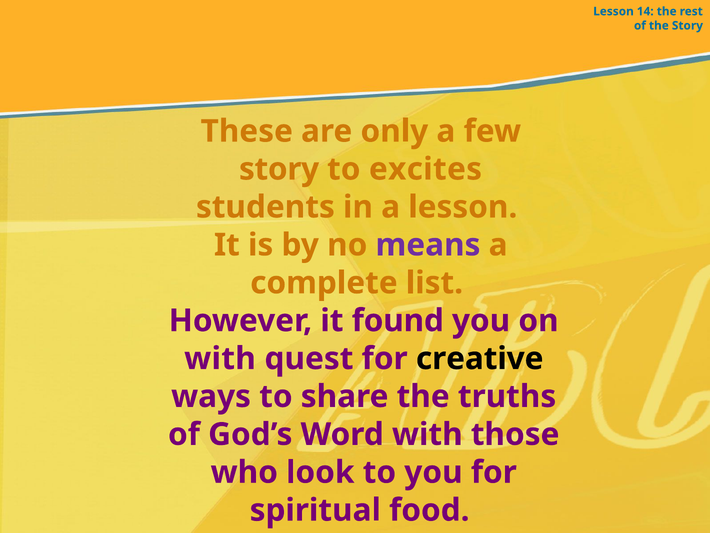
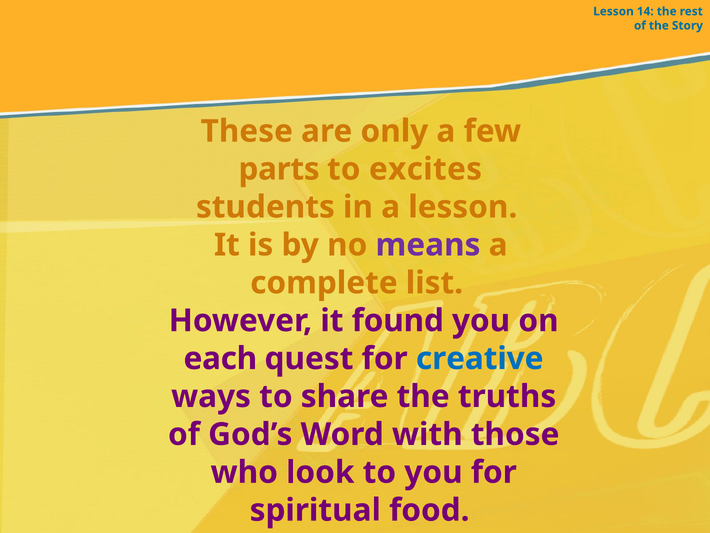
story: story -> parts (279, 169)
with: with -> each (220, 358)
creative colour: black -> blue (480, 358)
